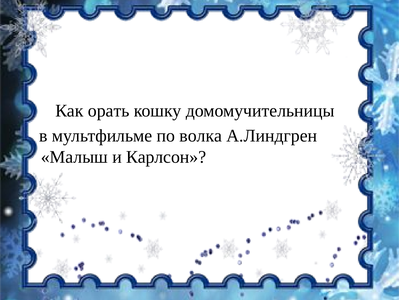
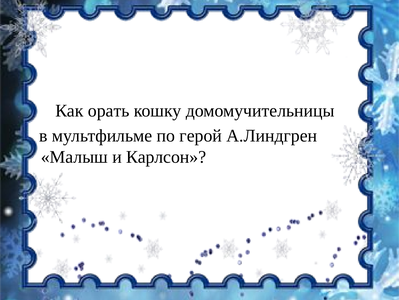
волка: волка -> герой (201, 135)
